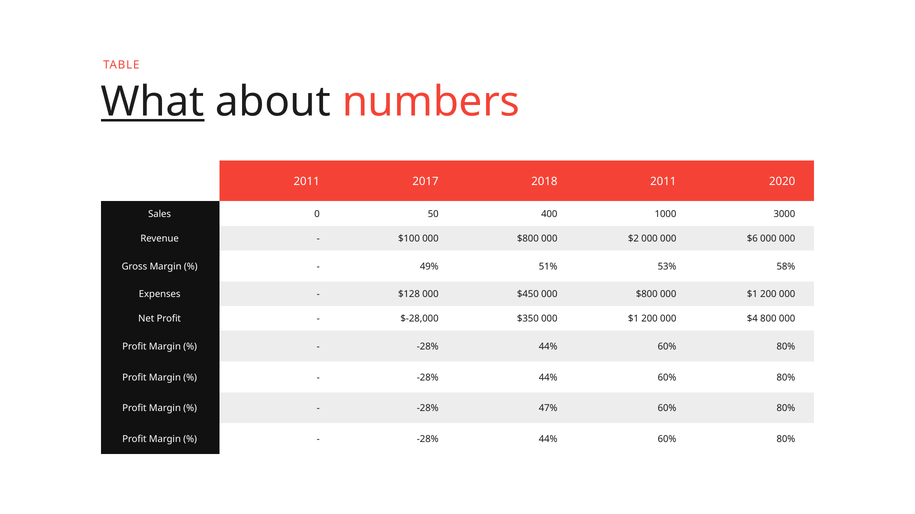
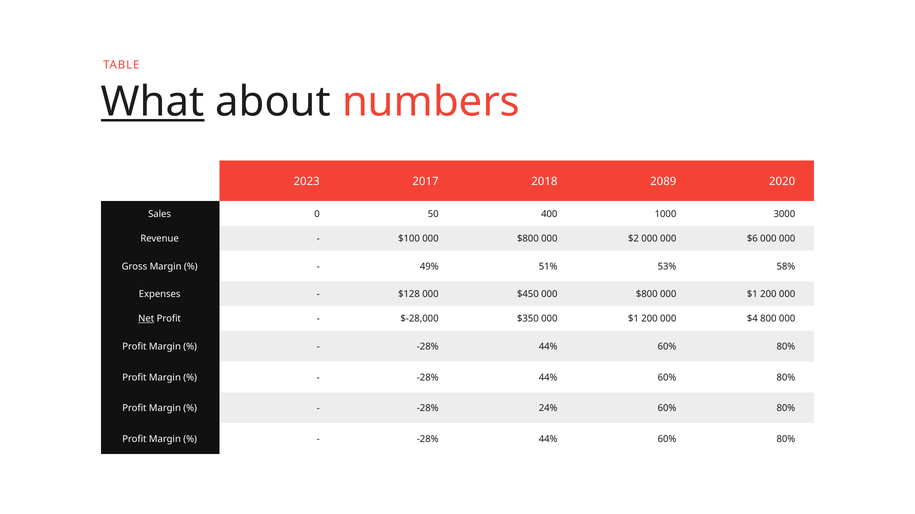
2011: 2011 -> 2023 (307, 182)
2018 2011: 2011 -> 2089 (663, 182)
Net underline: none -> present (146, 319)
47%: 47% -> 24% (548, 409)
